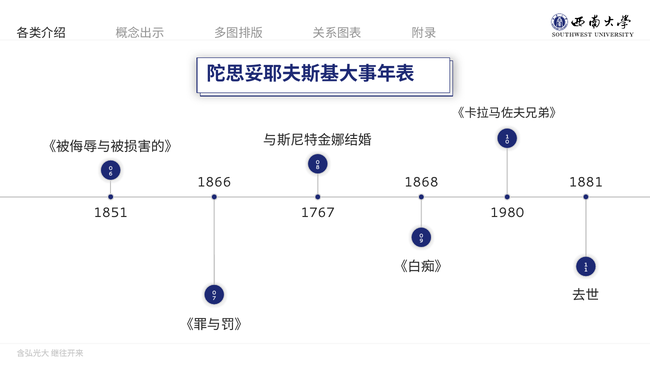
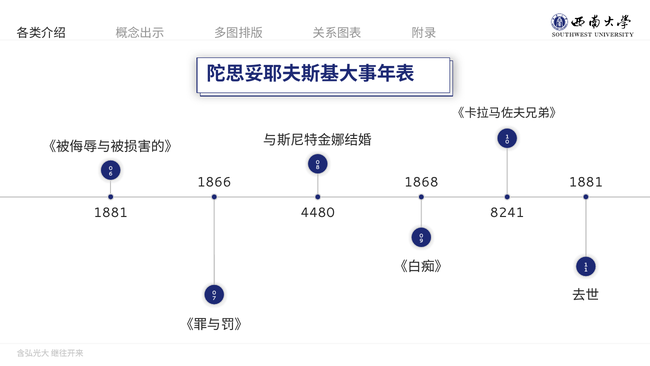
1851: 1851 -> 1881 (111, 213)
1767: 1767 -> 4480 (318, 213)
1980: 1980 -> 8241 (507, 213)
